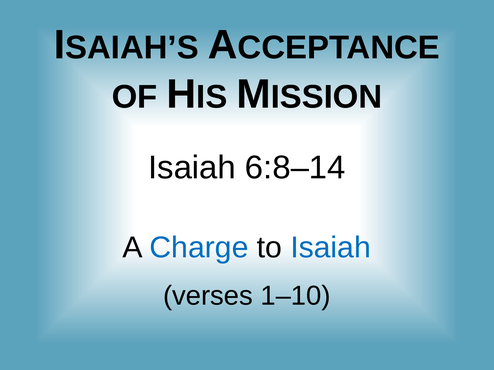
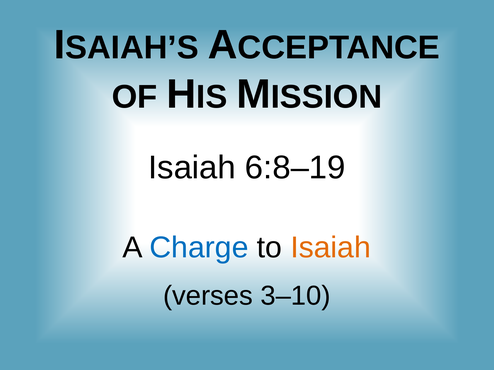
6:8–14: 6:8–14 -> 6:8–19 (295, 168)
Isaiah colour: blue -> orange (331, 248)
1–10: 1–10 -> 3–10 (296, 296)
